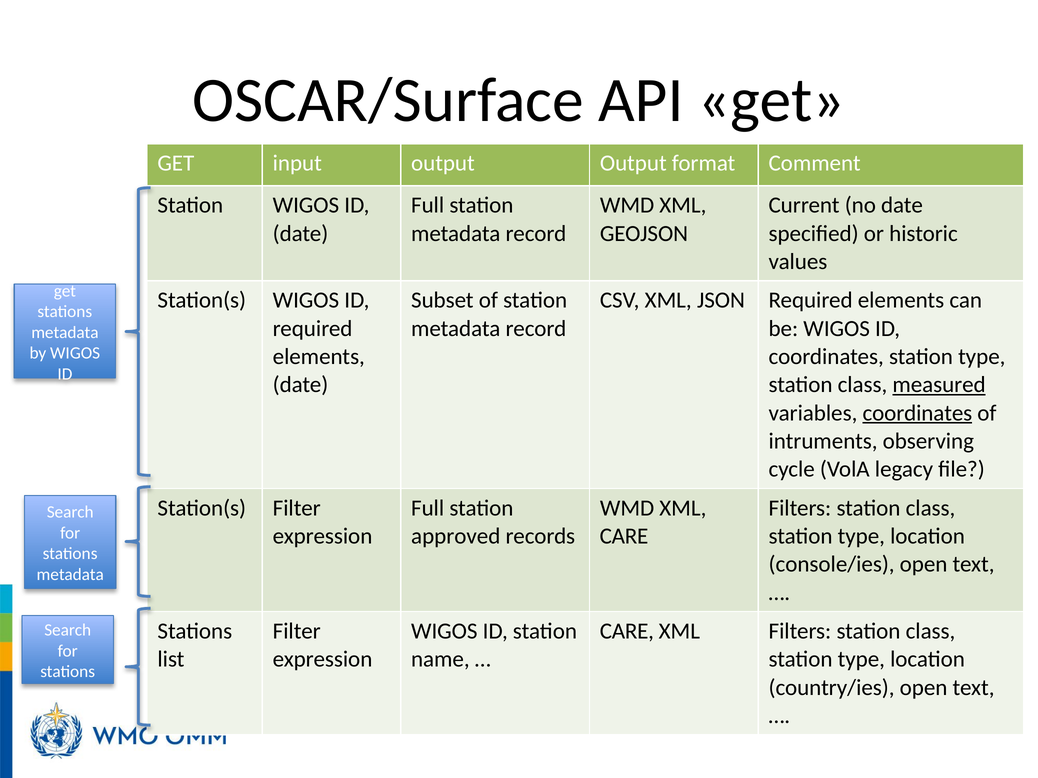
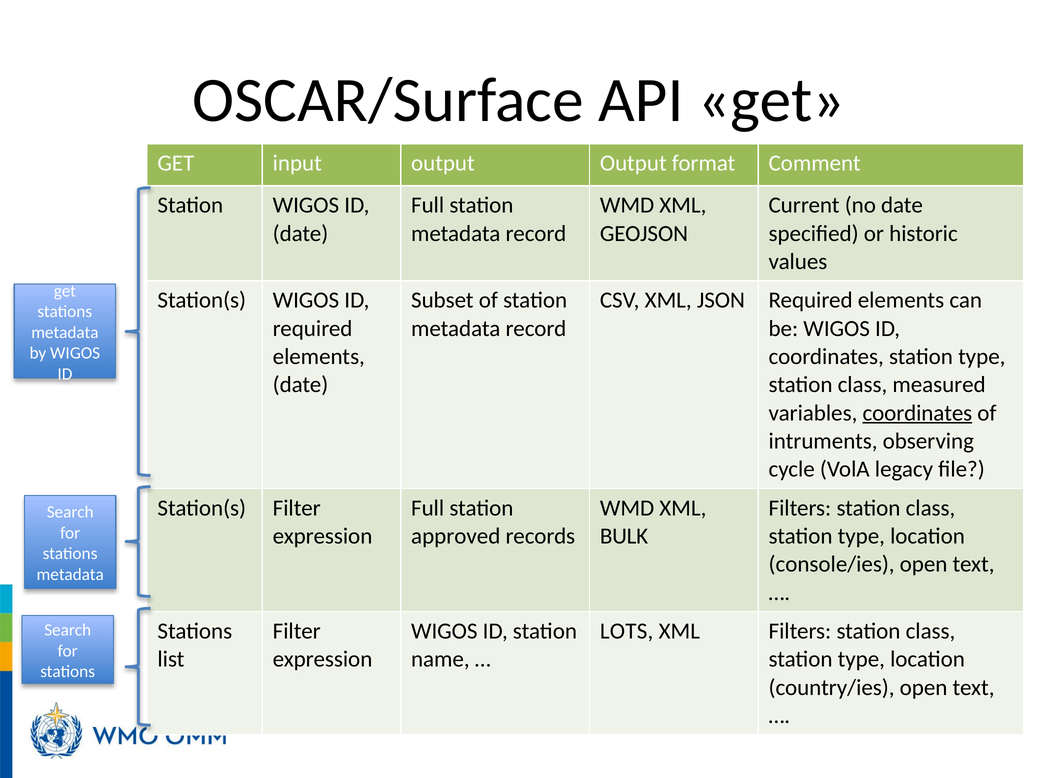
measured underline: present -> none (939, 385)
CARE: CARE -> BULK (624, 536)
CARE: CARE -> LOTS (627, 631)
